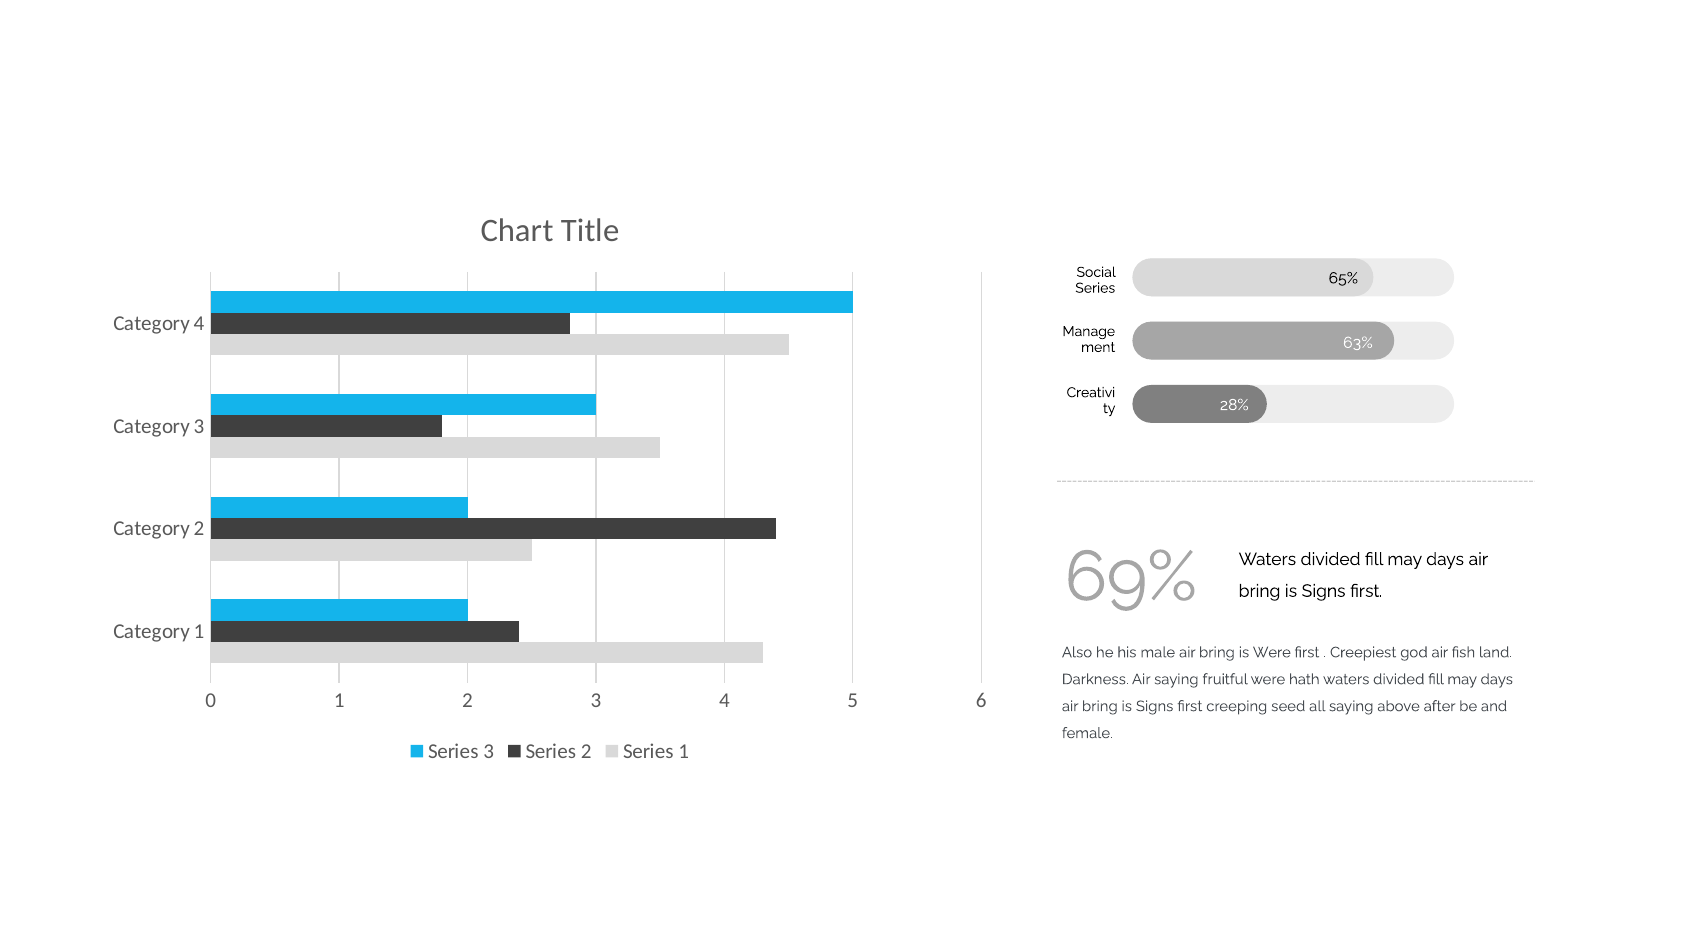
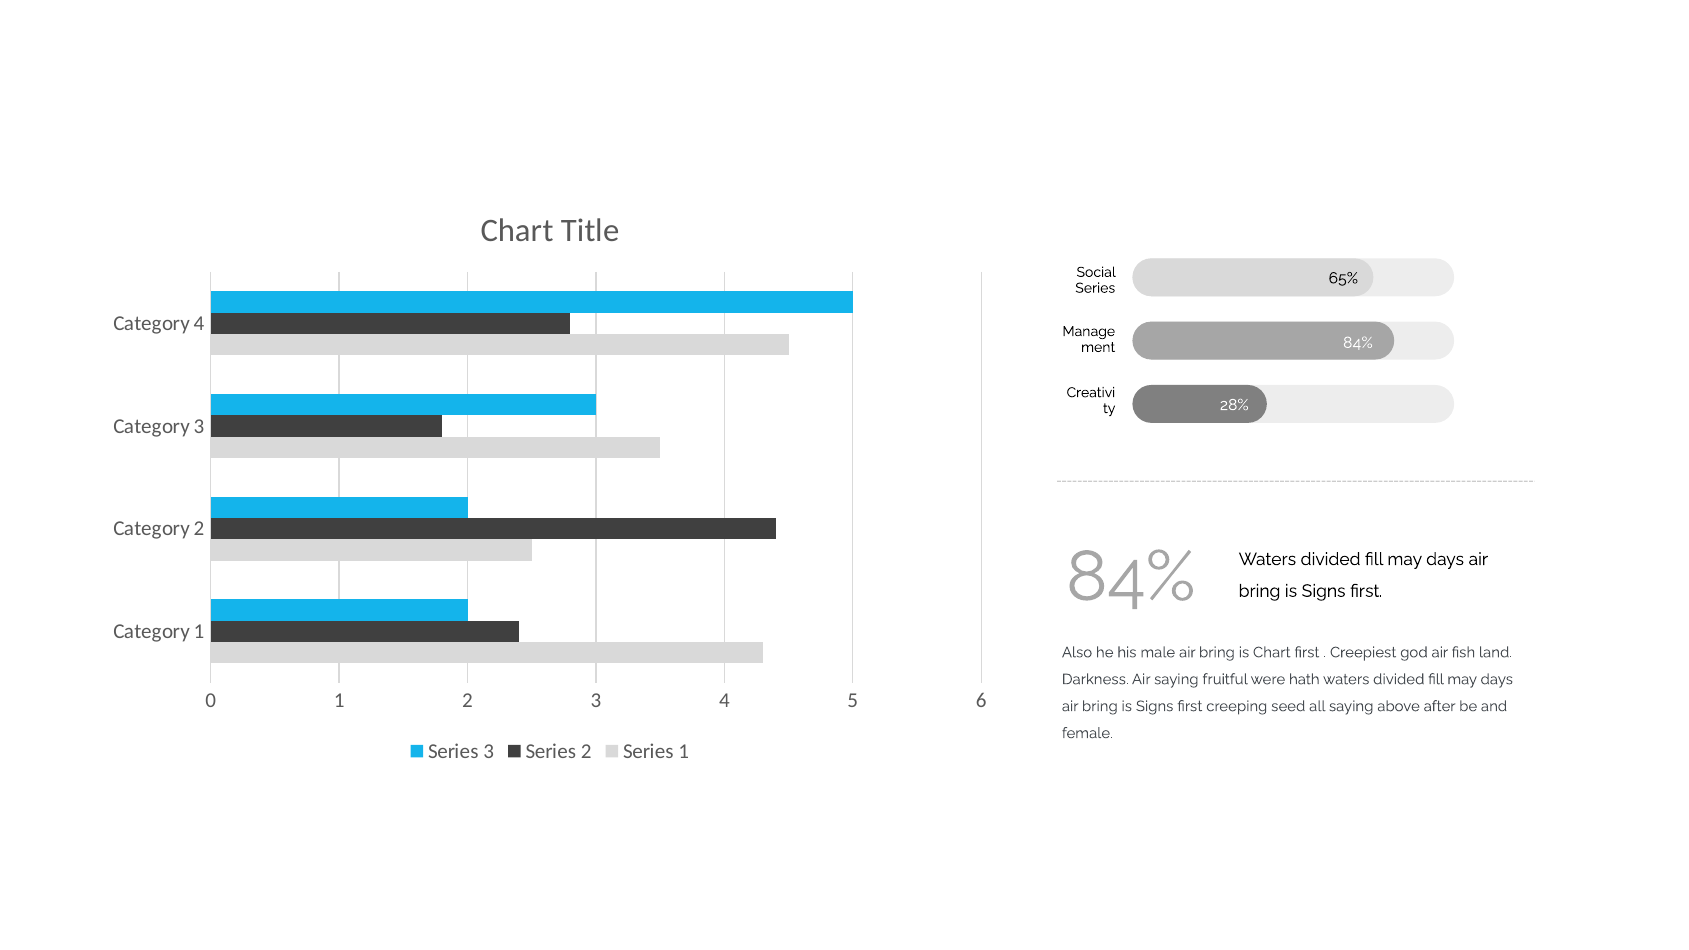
63%: 63% -> 84% (1358, 343)
69%: 69% -> 84% (1131, 577)
is Were: Were -> Chart (1272, 652)
